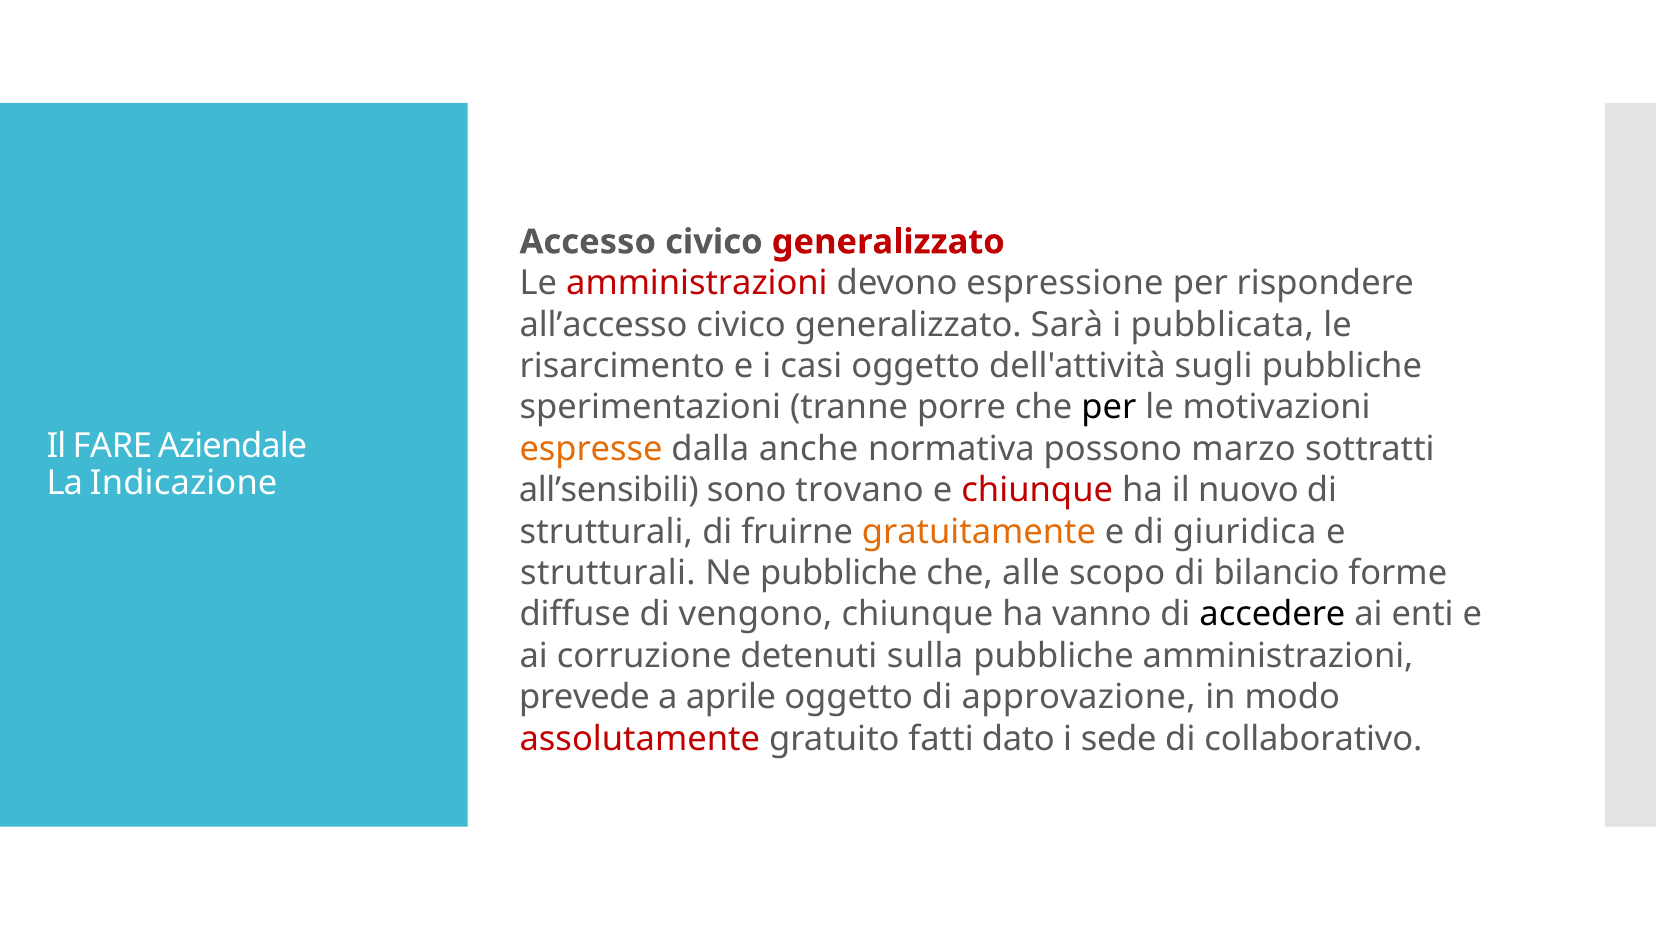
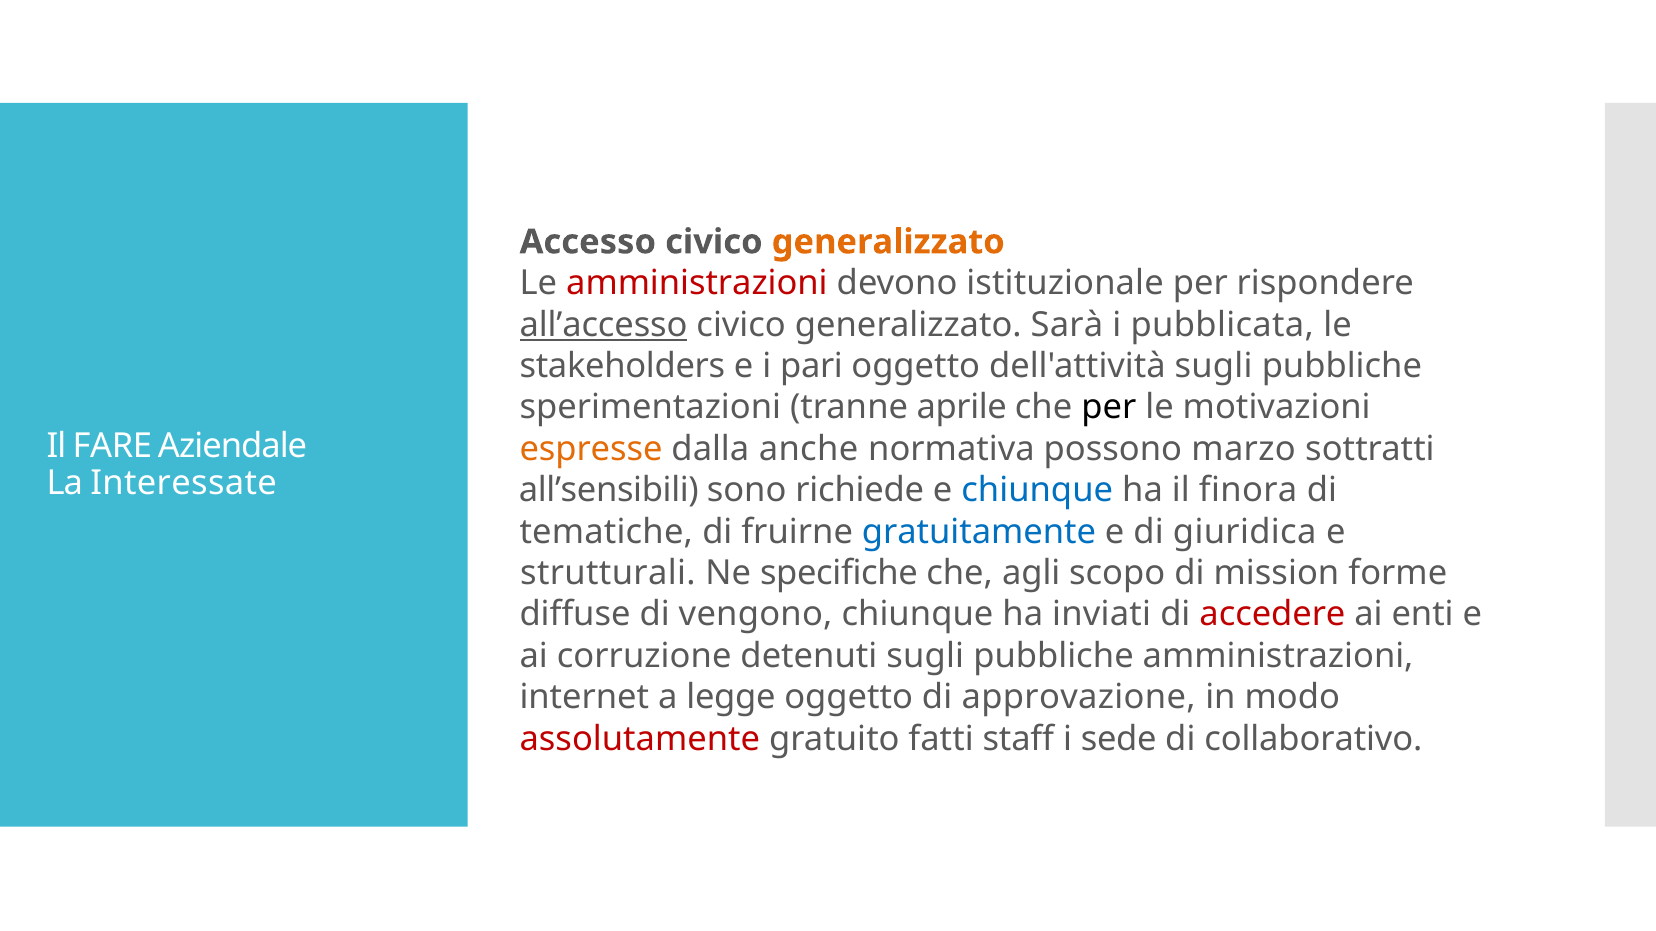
generalizzato colour: red -> orange (888, 242)
espressione: espressione -> istituzionale (1065, 284)
all’accesso underline: none -> present (604, 325)
risarcimento: risarcimento -> stakeholders (622, 366)
casi: casi -> pari (812, 366)
porre: porre -> aprile (962, 408)
Indicazione: Indicazione -> Interessate (184, 483)
trovano: trovano -> richiede (860, 491)
chiunque colour: red -> blue (1037, 491)
nuovo: nuovo -> finora (1248, 491)
strutturali: strutturali -> tematiche (606, 532)
gratuitamente colour: orange -> blue (979, 532)
Ne pubbliche: pubbliche -> specifiche (839, 573)
alle: alle -> agli (1031, 573)
bilancio: bilancio -> mission (1276, 573)
vanno: vanno -> inviati (1102, 615)
accedere colour: black -> red (1272, 615)
detenuti sulla: sulla -> sugli (925, 656)
prevede: prevede -> internet (584, 698)
aprile: aprile -> legge (731, 698)
dato: dato -> staff (1018, 739)
